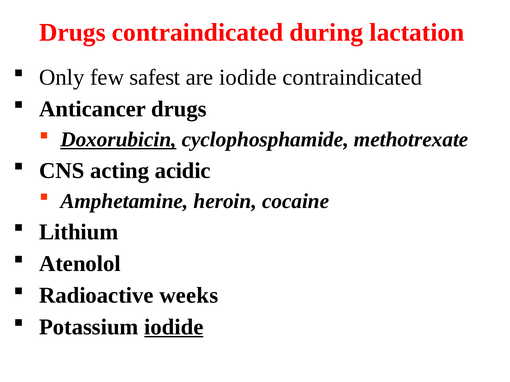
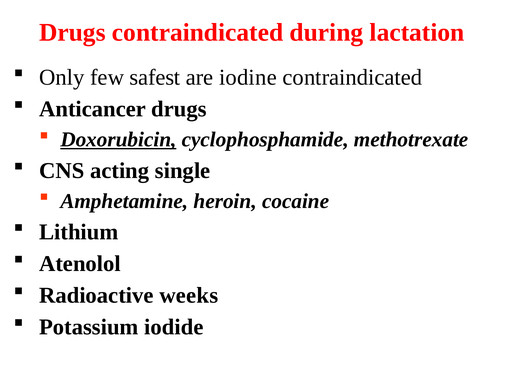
are iodide: iodide -> iodine (248, 78)
acidic: acidic -> single (183, 171)
iodide underline: present -> none (174, 328)
